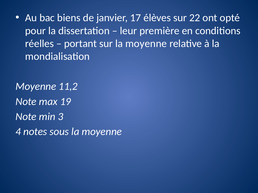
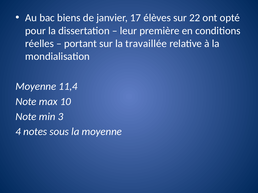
sur la moyenne: moyenne -> travaillée (146, 44)
11,2: 11,2 -> 11,4 (68, 87)
19: 19 -> 10 (65, 102)
